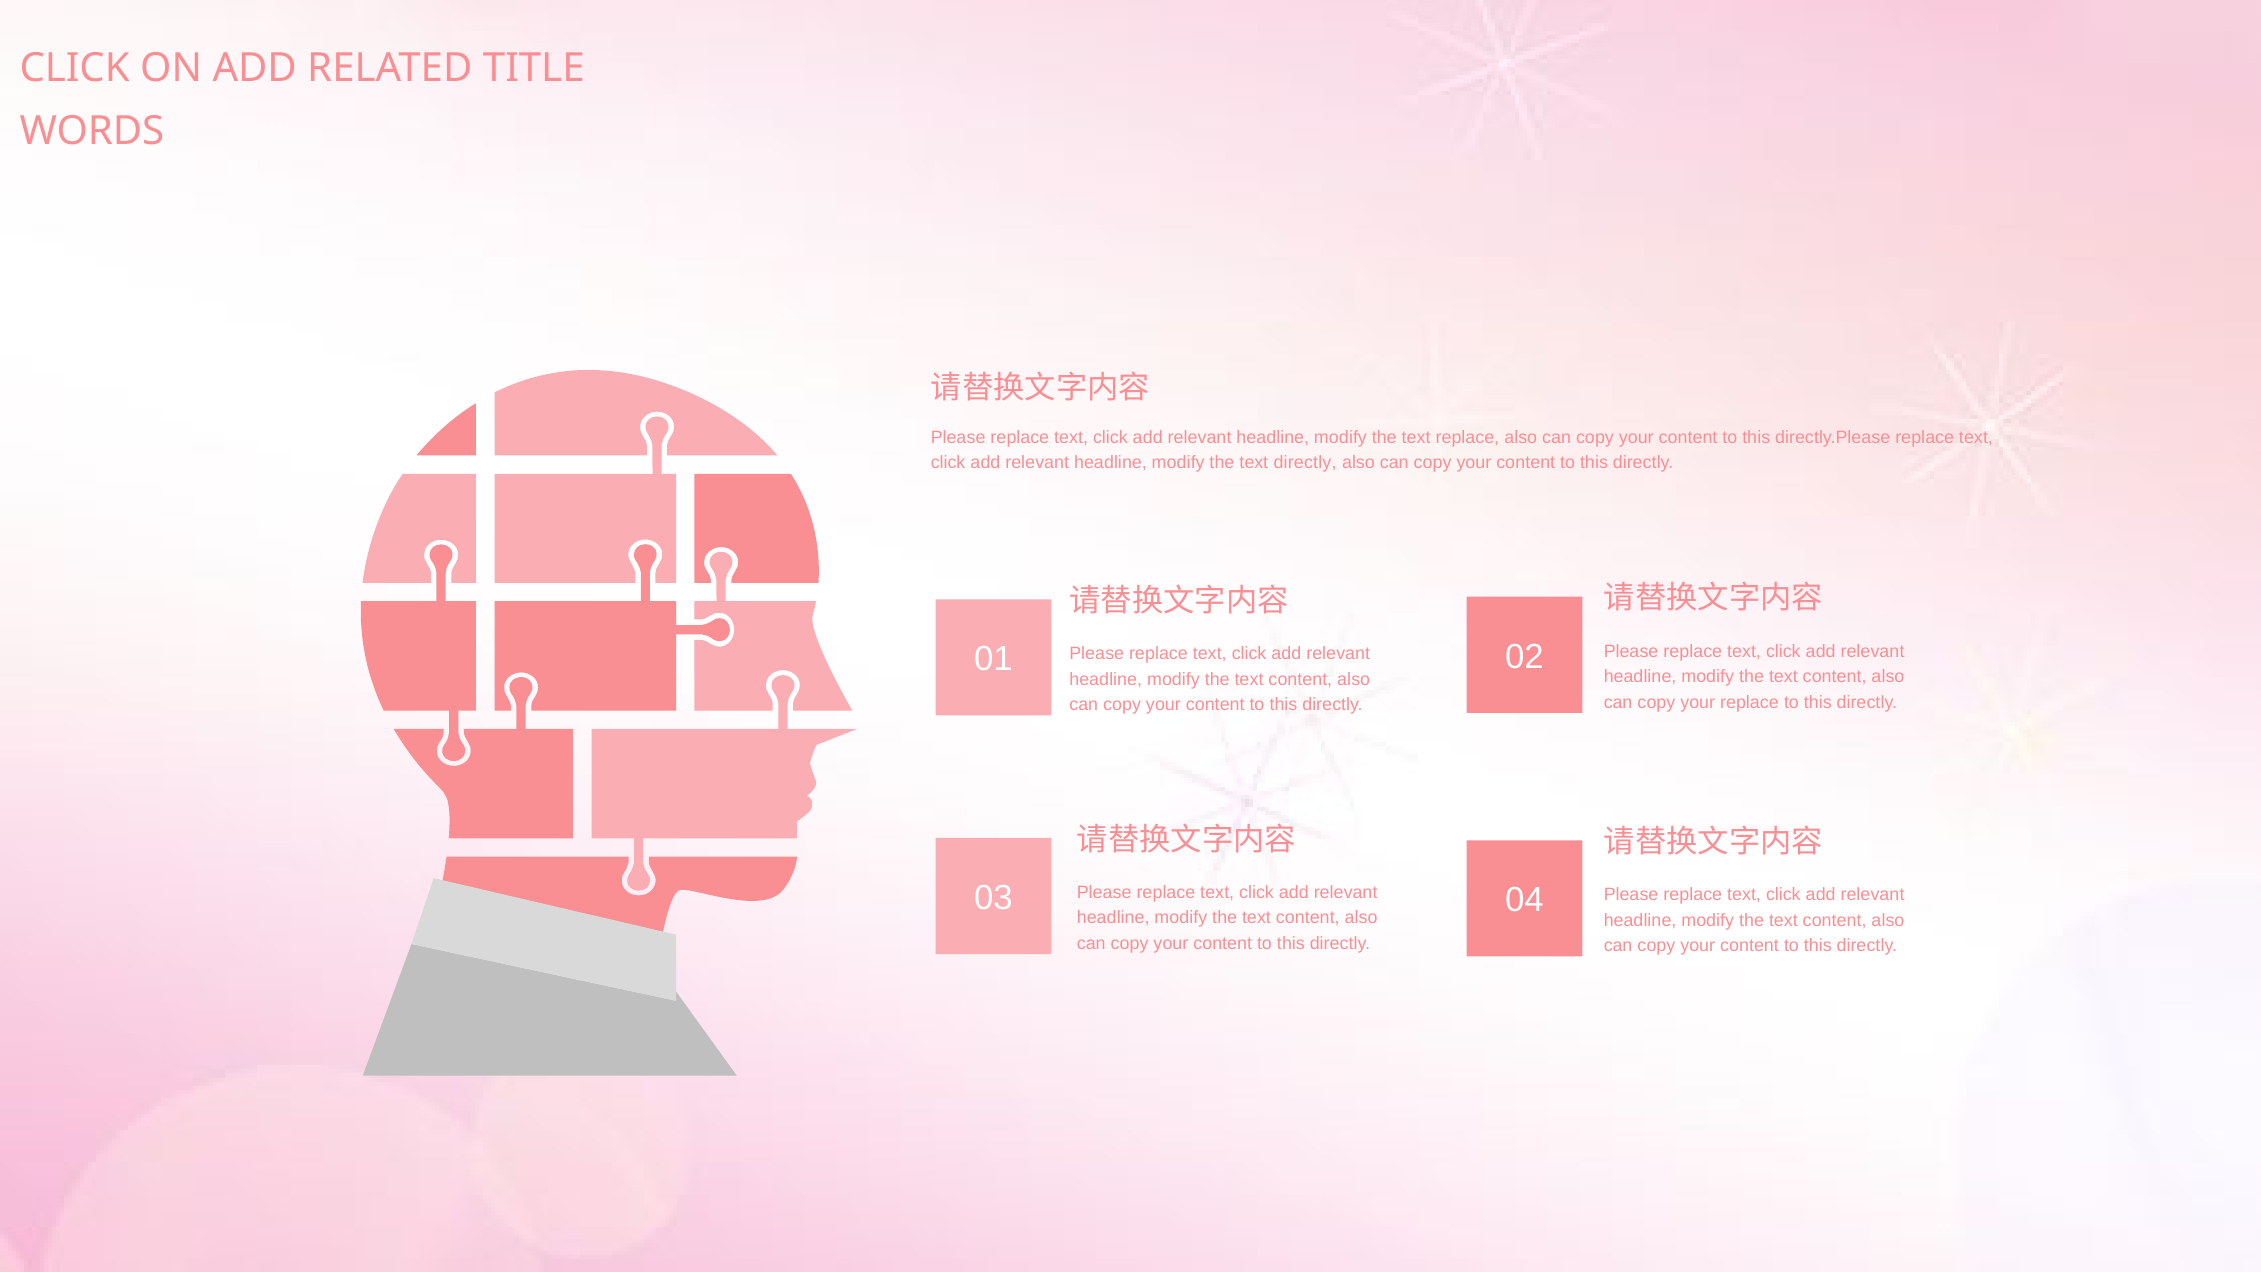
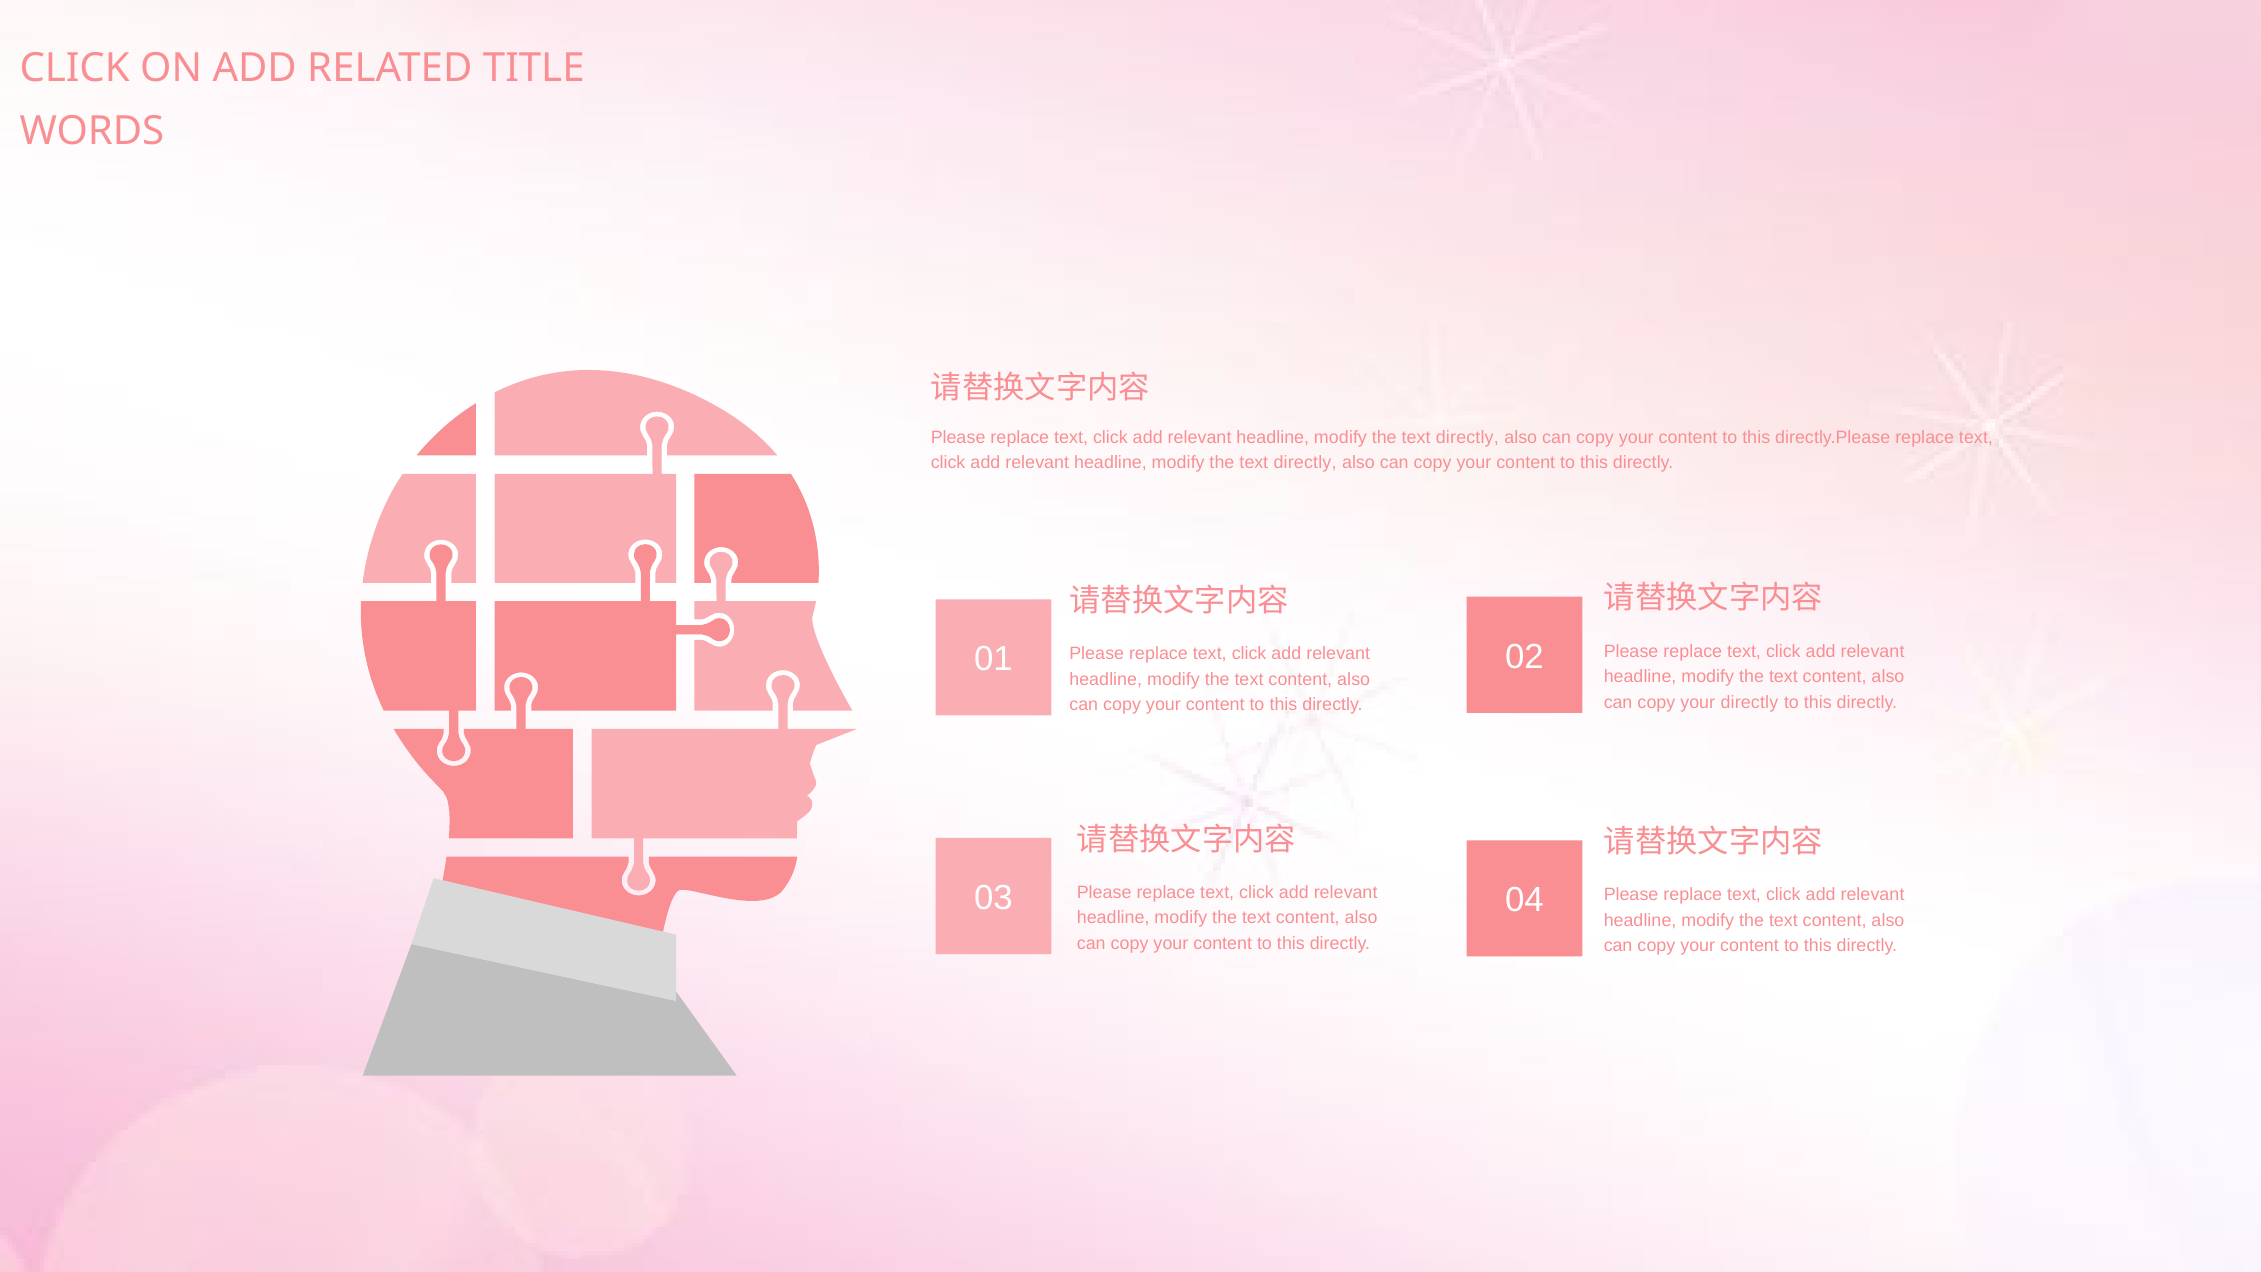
replace: replace -> directly (1467, 437)
your replace: replace -> directly (1749, 702)
